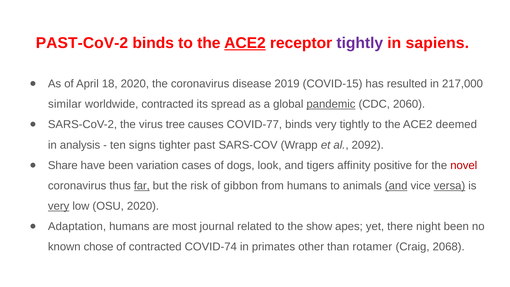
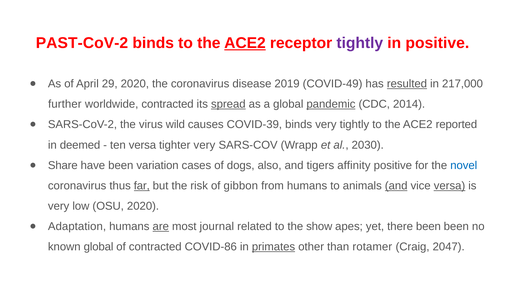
in sapiens: sapiens -> positive (437, 43)
18: 18 -> 29 (110, 84)
COVID-15: COVID-15 -> COVID-49 (333, 84)
resulted underline: none -> present (407, 84)
similar: similar -> further (65, 104)
spread underline: none -> present (228, 104)
2060: 2060 -> 2014 (409, 104)
tree: tree -> wild (175, 125)
COVID-77: COVID-77 -> COVID-39 (254, 125)
deemed: deemed -> reported (456, 125)
analysis: analysis -> deemed (80, 145)
ten signs: signs -> versa (142, 145)
tighter past: past -> very (204, 145)
2092: 2092 -> 2030 (368, 145)
look: look -> also (270, 165)
novel colour: red -> blue (464, 165)
very underline: present -> none (59, 206)
are underline: none -> present (161, 226)
there night: night -> been (428, 226)
known chose: chose -> global (99, 247)
COVID-74: COVID-74 -> COVID-86 (211, 247)
primates underline: none -> present (274, 247)
2068: 2068 -> 2047 (449, 247)
